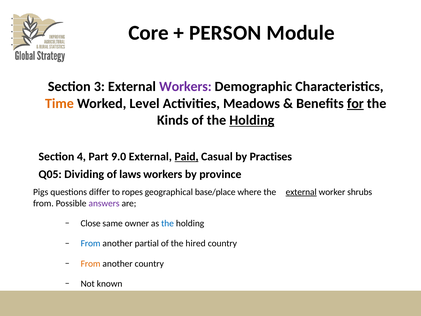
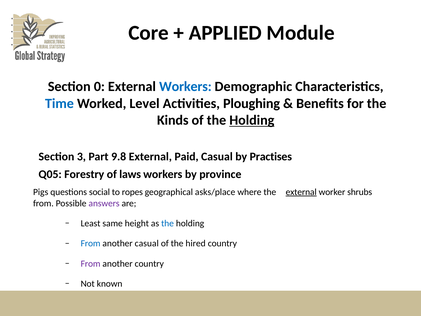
PERSON: PERSON -> APPLIED (225, 33)
3: 3 -> 0 (99, 86)
Workers colour: purple -> blue (185, 86)
Time colour: orange -> blue (59, 103)
Meadows: Meadows -> Ploughing (252, 103)
for underline: present -> none (355, 103)
4: 4 -> 3 (81, 156)
9.0: 9.0 -> 9.8 (119, 156)
Paid underline: present -> none (187, 156)
Dividing: Dividing -> Forestry (84, 174)
differ: differ -> social (99, 192)
base/place: base/place -> asks/place (215, 192)
Close: Close -> Least (91, 223)
owner: owner -> height (137, 223)
another partial: partial -> casual (147, 243)
From colour: orange -> purple (91, 263)
